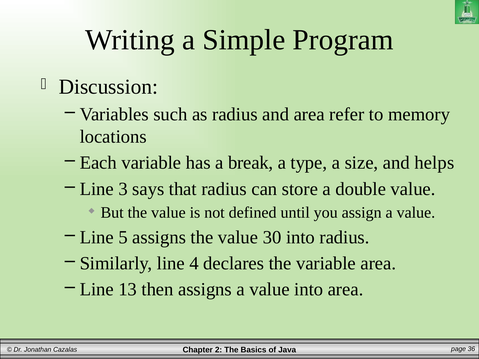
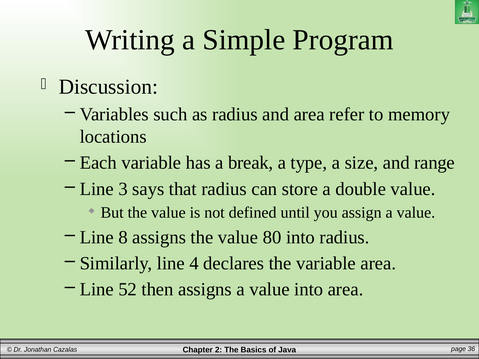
helps: helps -> range (435, 163)
5: 5 -> 8 (123, 237)
30: 30 -> 80 (272, 237)
13: 13 -> 52 (128, 290)
